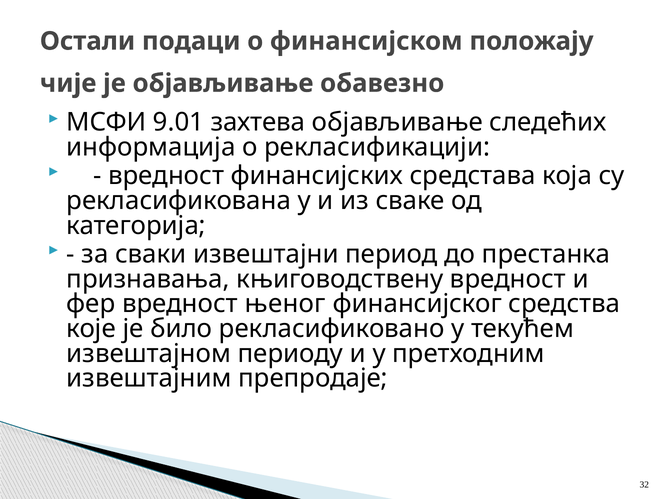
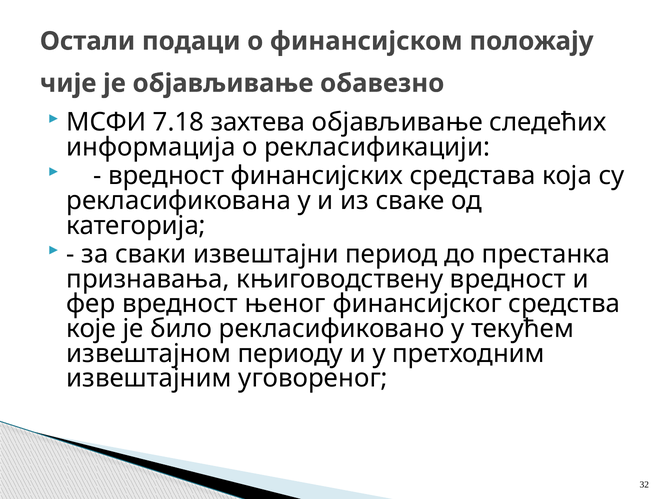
9.01: 9.01 -> 7.18 (178, 122)
препродаје: препродаје -> уговореног (313, 378)
